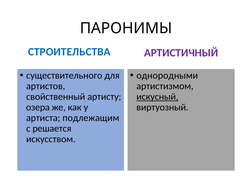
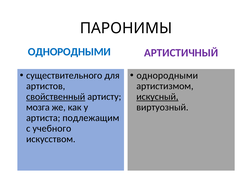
СТРОИТЕЛЬСТВА: СТРОИТЕЛЬСТВА -> ОДНОРОДНЫМИ (69, 52)
свойственный underline: none -> present (56, 97)
озера: озера -> мозга (38, 107)
решается: решается -> учебного (52, 128)
